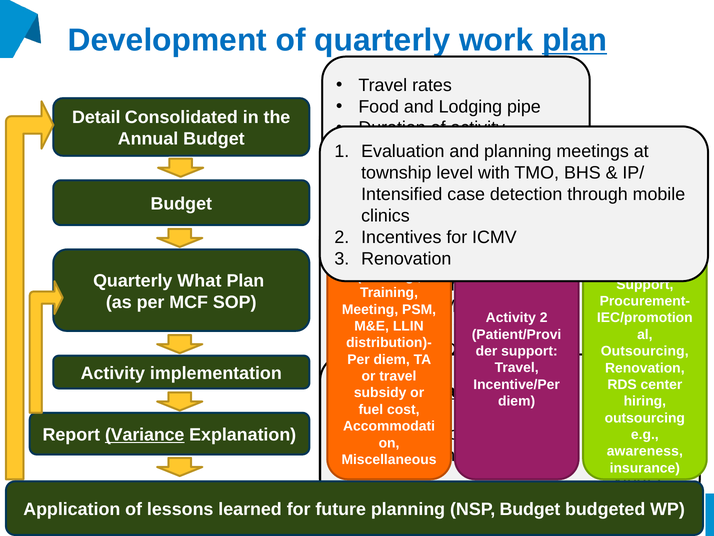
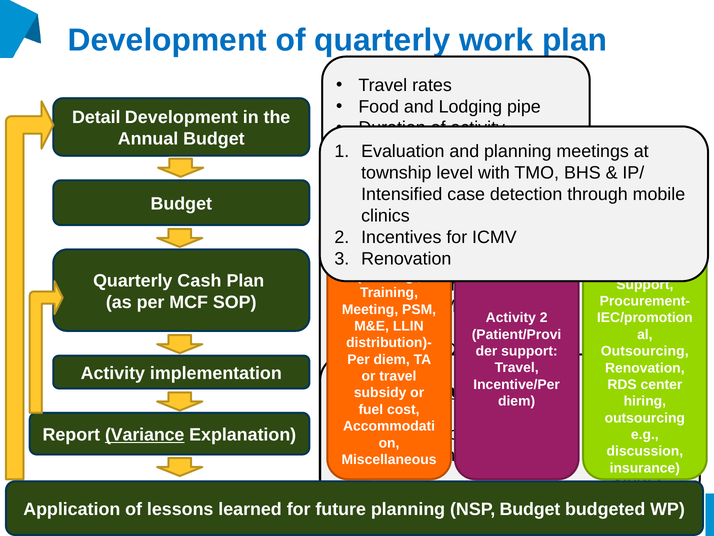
plan underline: present -> none (575, 40)
Detail Consolidated: Consolidated -> Development (181, 117)
What: What -> Cash (199, 280)
awareness: awareness -> discussion (645, 451)
